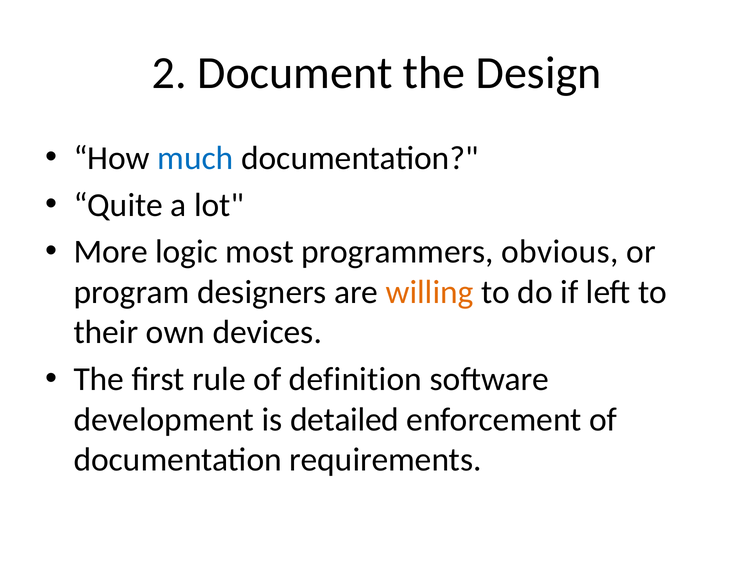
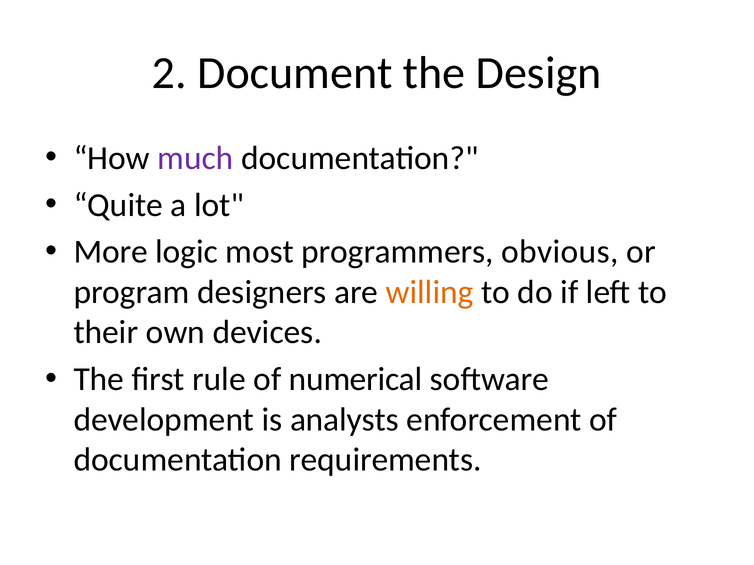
much colour: blue -> purple (195, 158)
definition: definition -> numerical (356, 380)
detailed: detailed -> analysts (344, 420)
